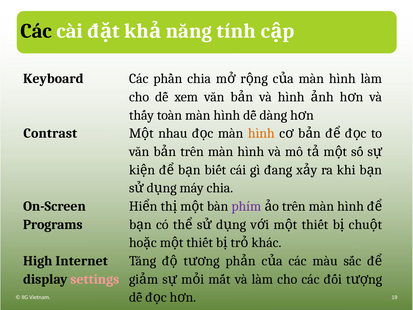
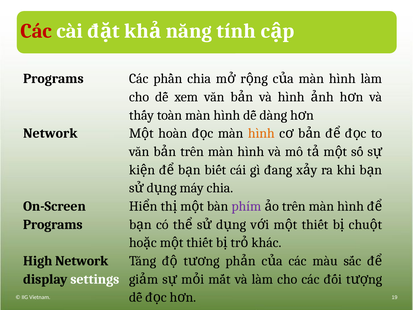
Các colour: black -> red (36, 31)
Keyboard: Keyboard -> Programs (53, 79)
Contrast: Contrast -> Network (50, 133)
nhau: nhau -> hoàn (173, 133)
High Internet: Internet -> Network (82, 261)
settings colour: pink -> white (95, 279)
